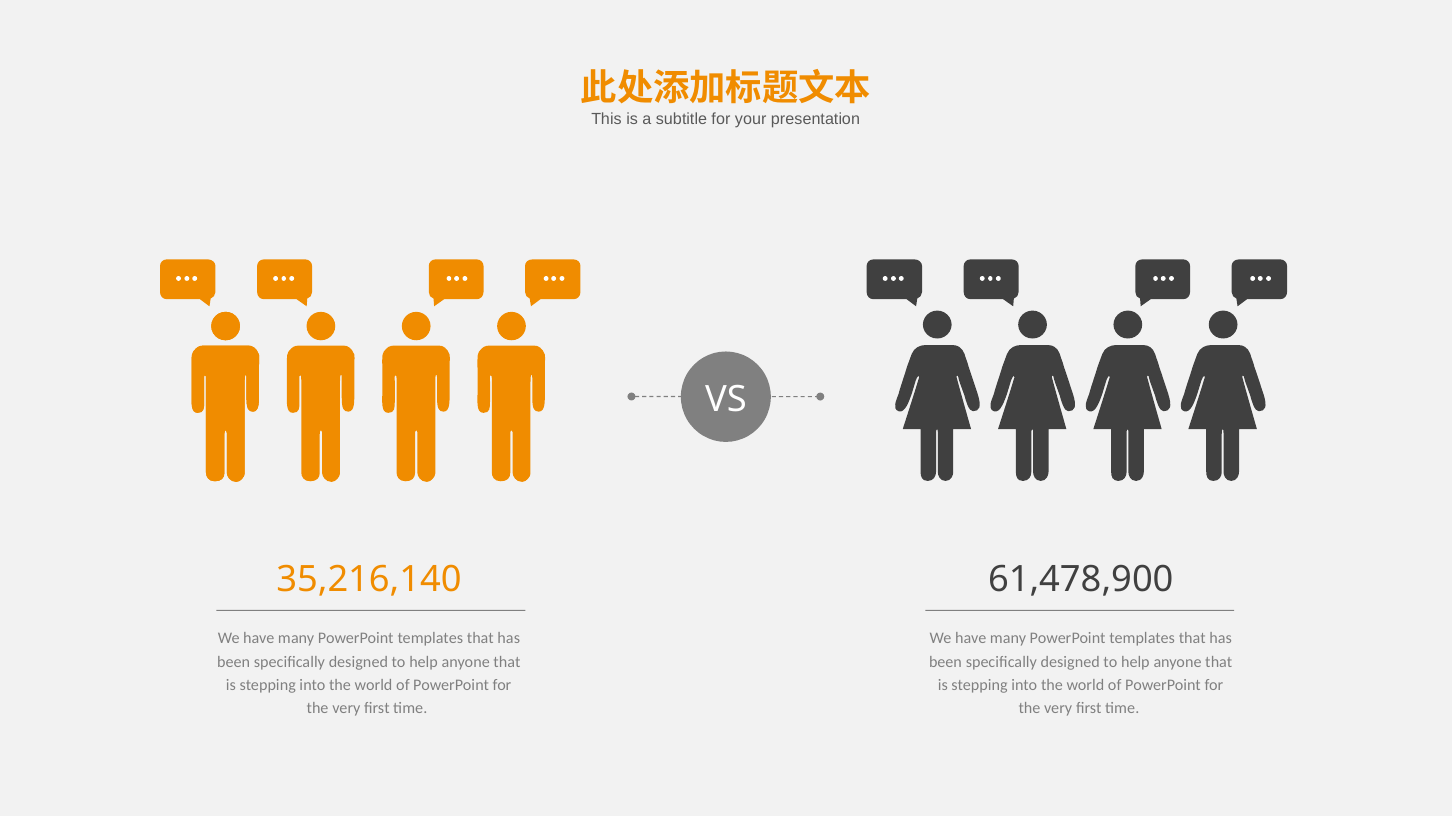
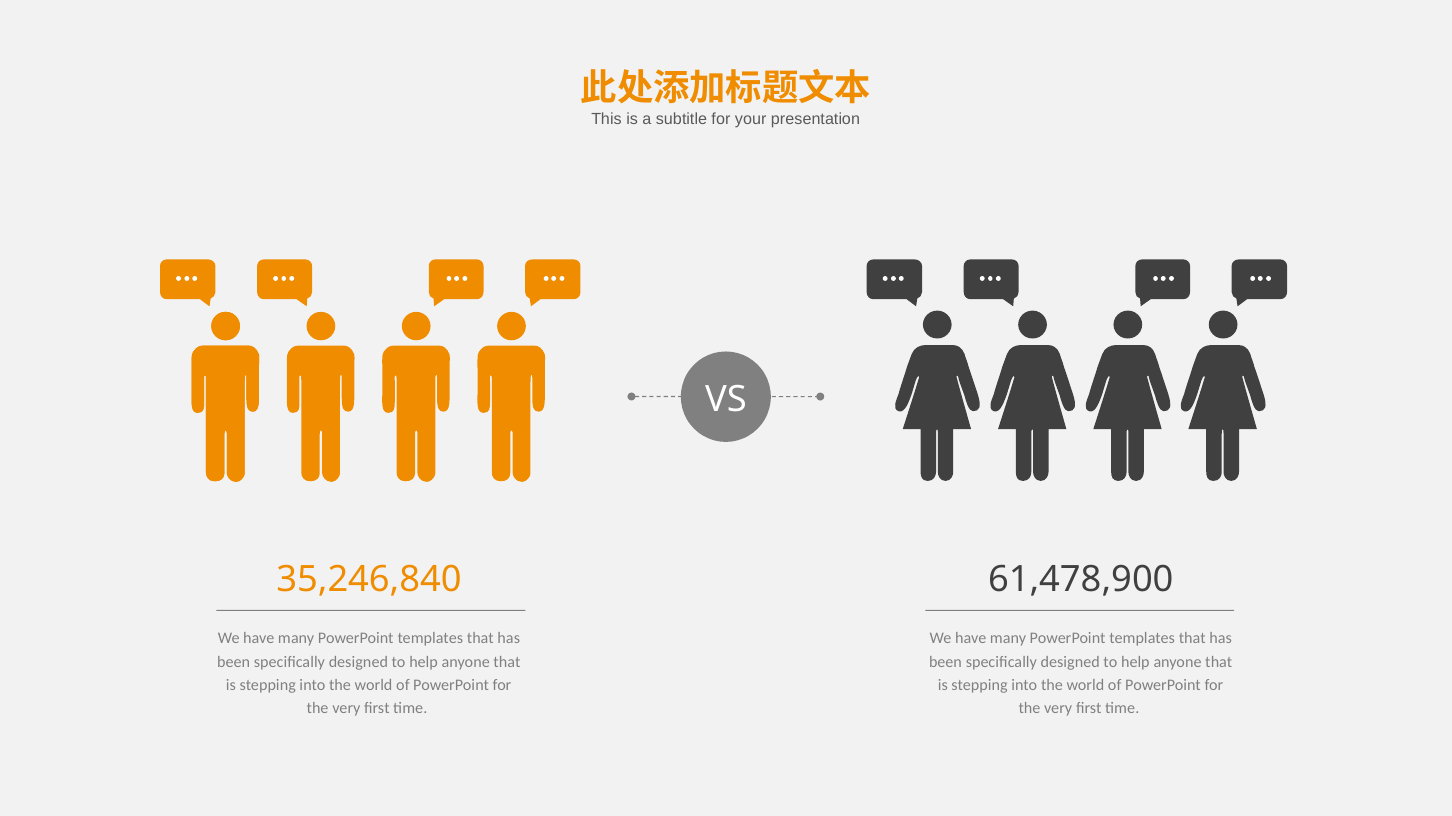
35,216,140: 35,216,140 -> 35,246,840 (369, 580)
